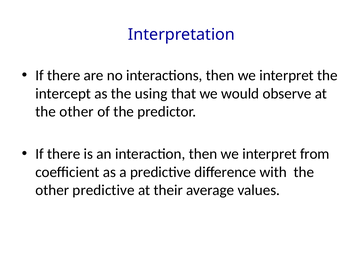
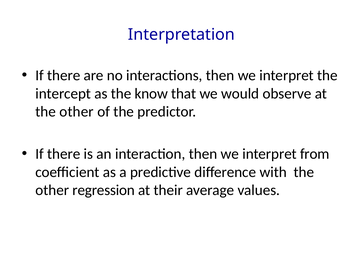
using: using -> know (151, 94)
other predictive: predictive -> regression (104, 190)
